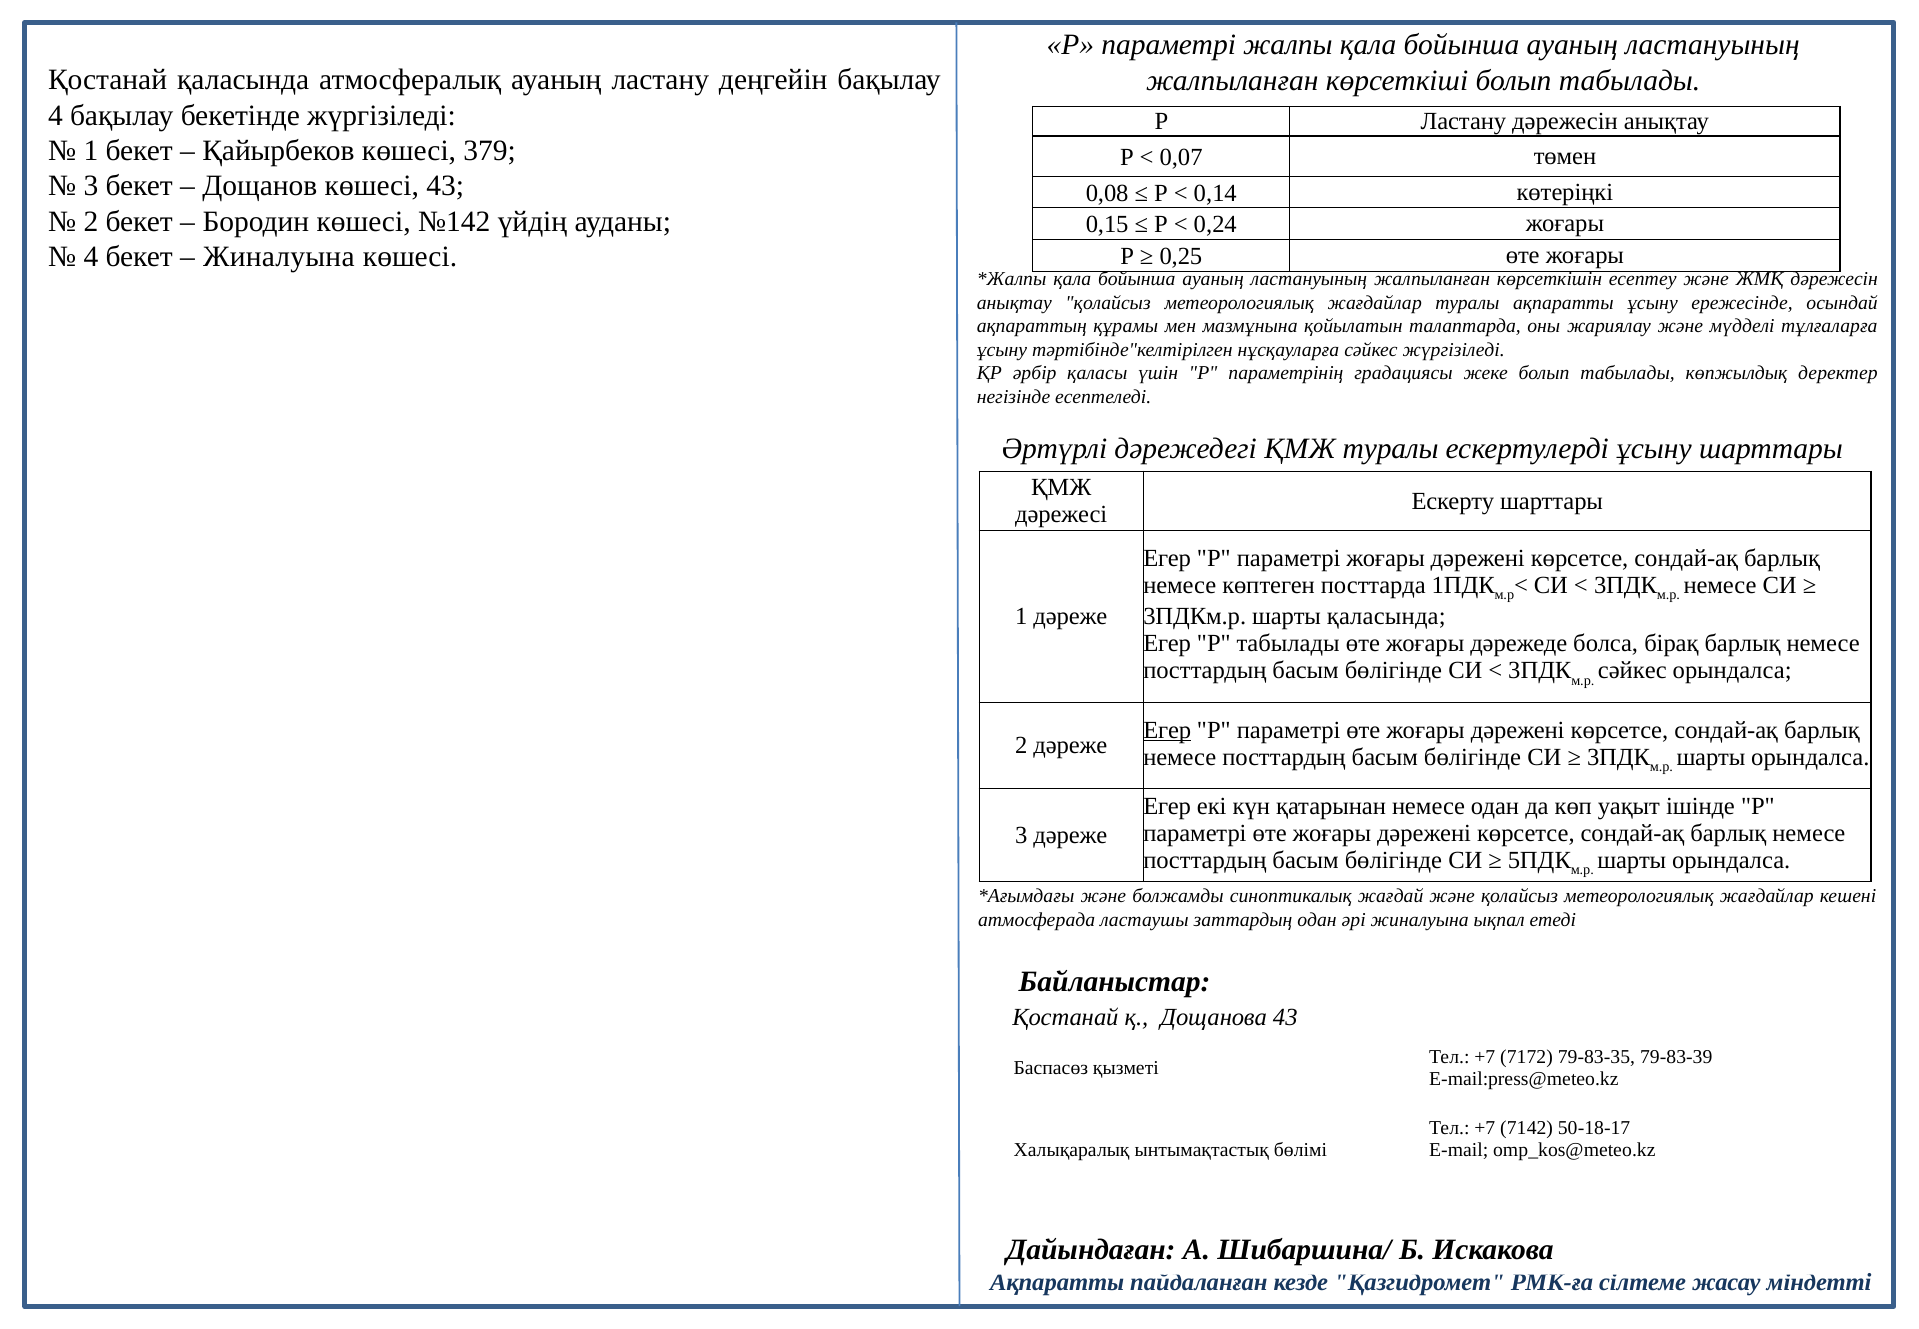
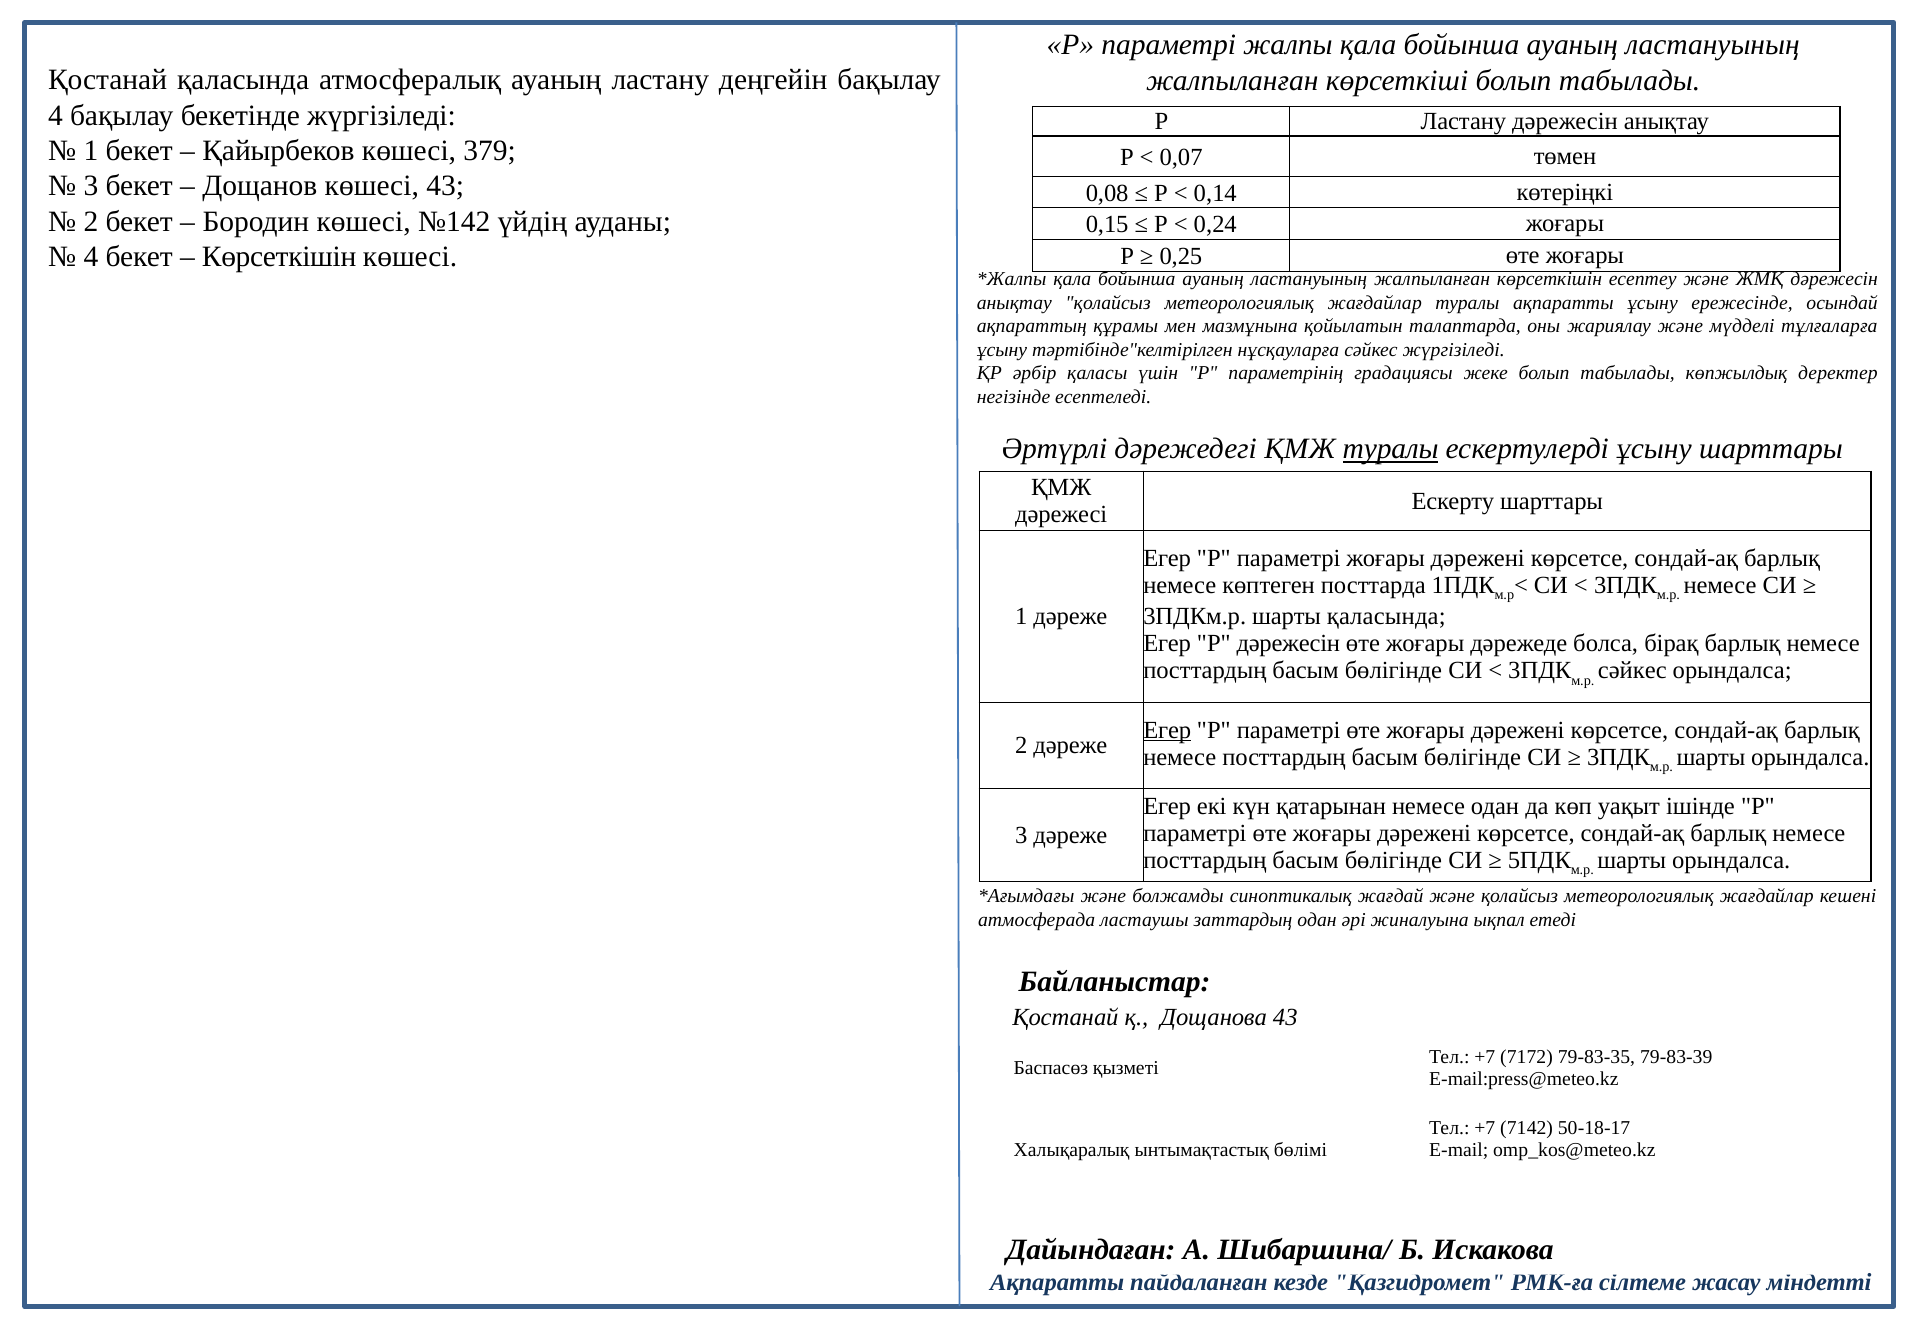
Жиналуына: Жиналуына -> Көрсеткішін (279, 257)
туралы underline: none -> present (1391, 449)
P табылады: табылады -> дәрежесін (1288, 643)
